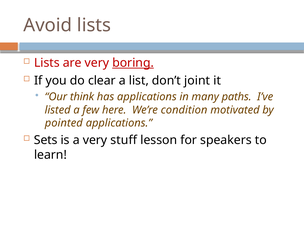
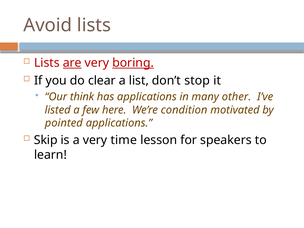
are underline: none -> present (72, 63)
joint: joint -> stop (197, 81)
paths: paths -> other (236, 97)
Sets: Sets -> Skip (46, 140)
stuff: stuff -> time (124, 140)
